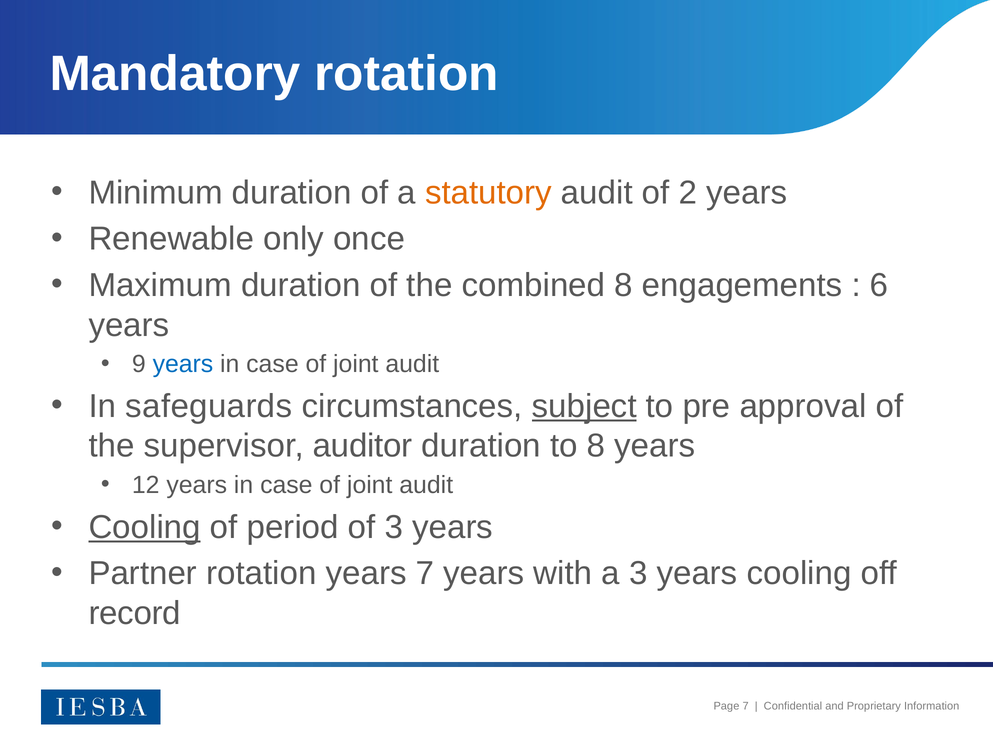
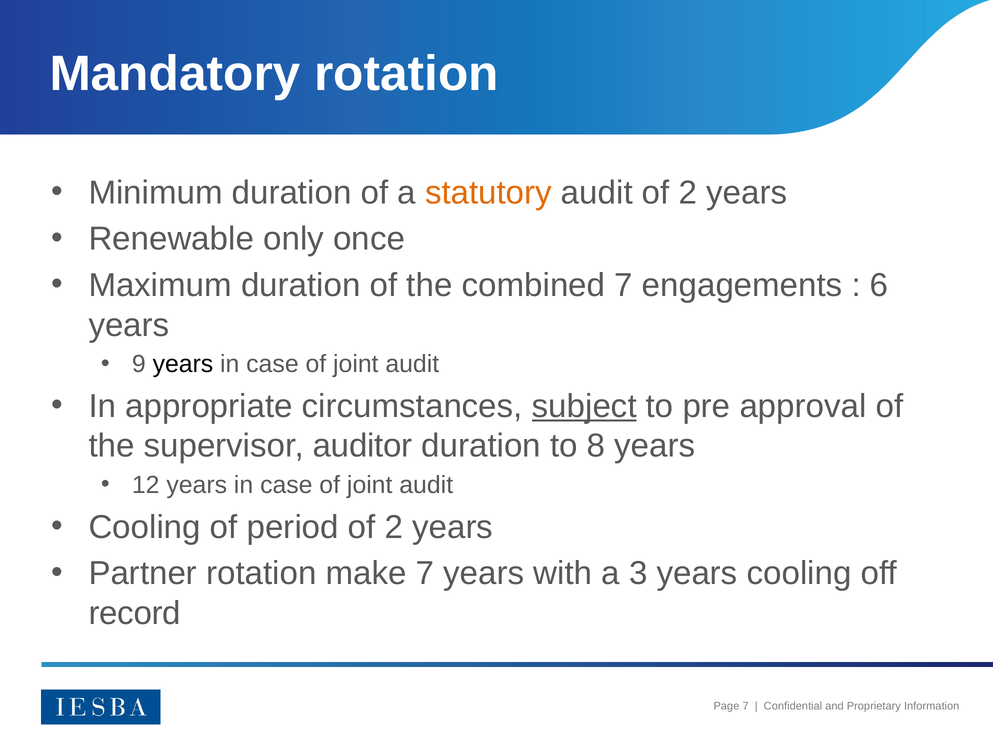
combined 8: 8 -> 7 (624, 285)
years colour: blue -> black (183, 364)
safeguards: safeguards -> appropriate (209, 406)
Cooling underline: present -> none (145, 527)
period of 3: 3 -> 2 (394, 527)
rotation years: years -> make (366, 573)
